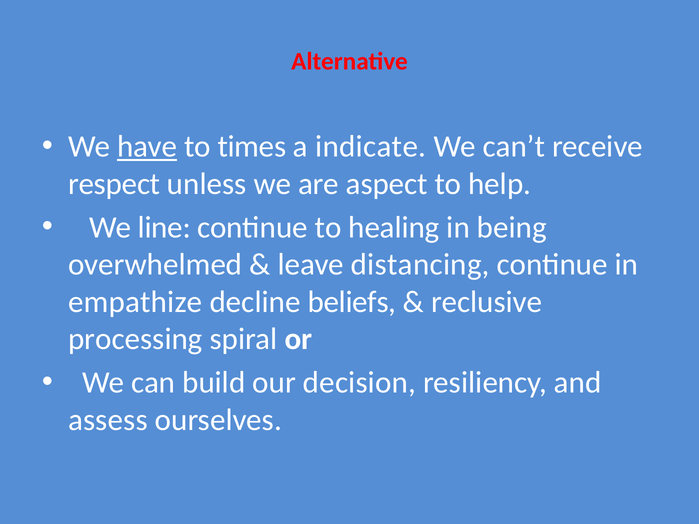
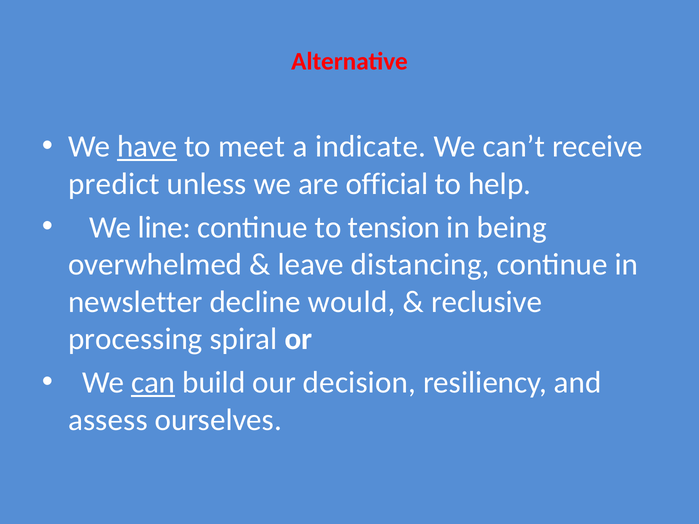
times: times -> meet (252, 147)
respect: respect -> predict (114, 184)
aspect: aspect -> official (387, 184)
healing: healing -> tension (394, 227)
empathize: empathize -> newsletter (135, 302)
beliefs: beliefs -> would (352, 302)
can underline: none -> present (153, 383)
